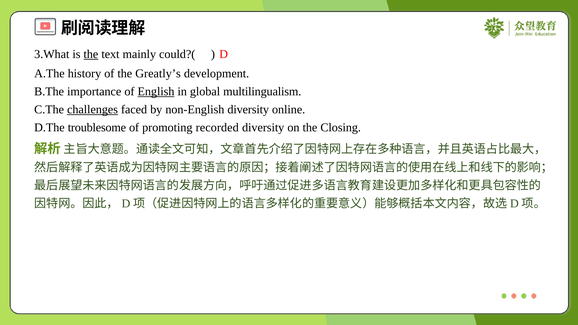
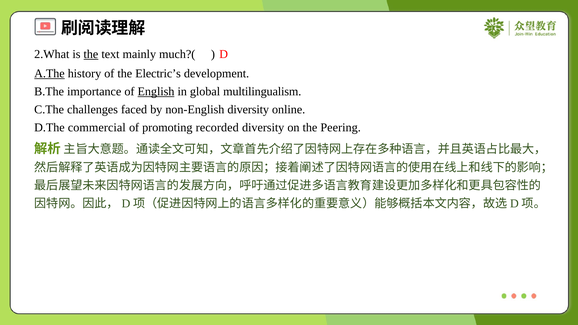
3.What: 3.What -> 2.What (52, 54)
could?(: could?( -> much?( (177, 54)
A.The underline: none -> present (49, 73)
Greatly’s: Greatly’s -> Electric’s (158, 73)
challenges underline: present -> none (93, 110)
troublesome: troublesome -> commercial (97, 128)
Closing: Closing -> Peering (341, 128)
